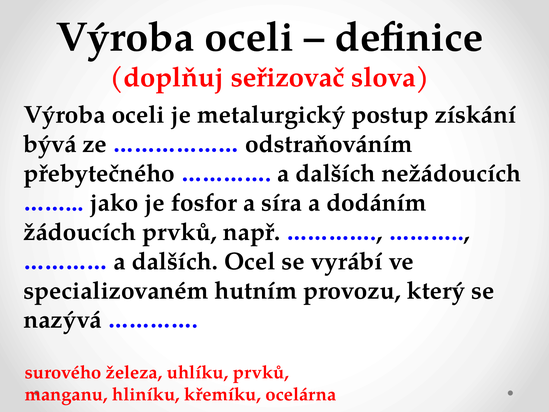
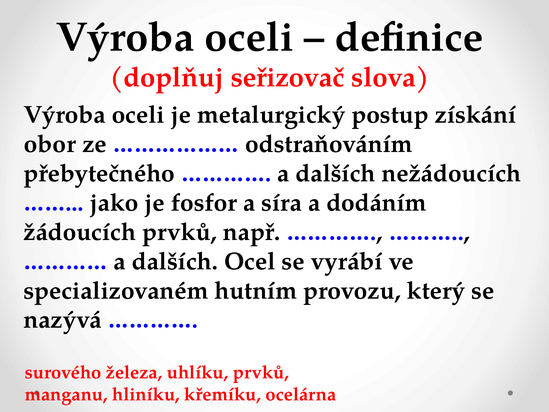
bývá: bývá -> obor (50, 144)
